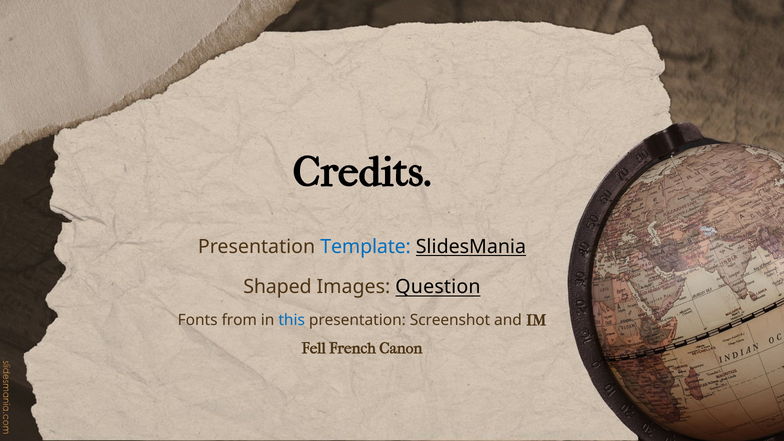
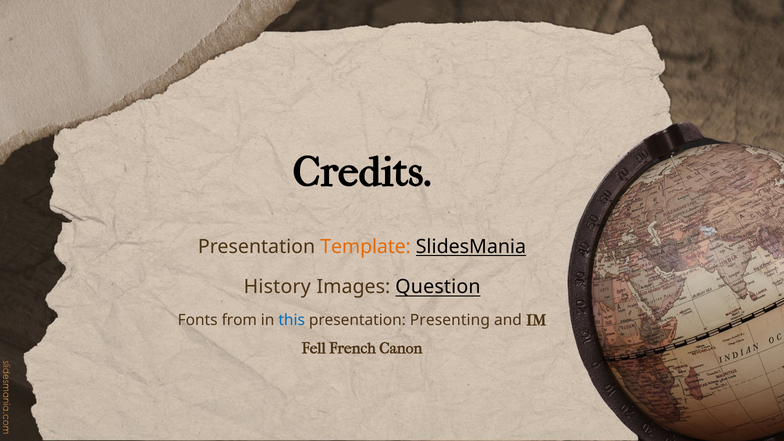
Template colour: blue -> orange (366, 247)
Shaped: Shaped -> History (277, 287)
Screenshot: Screenshot -> Presenting (450, 320)
